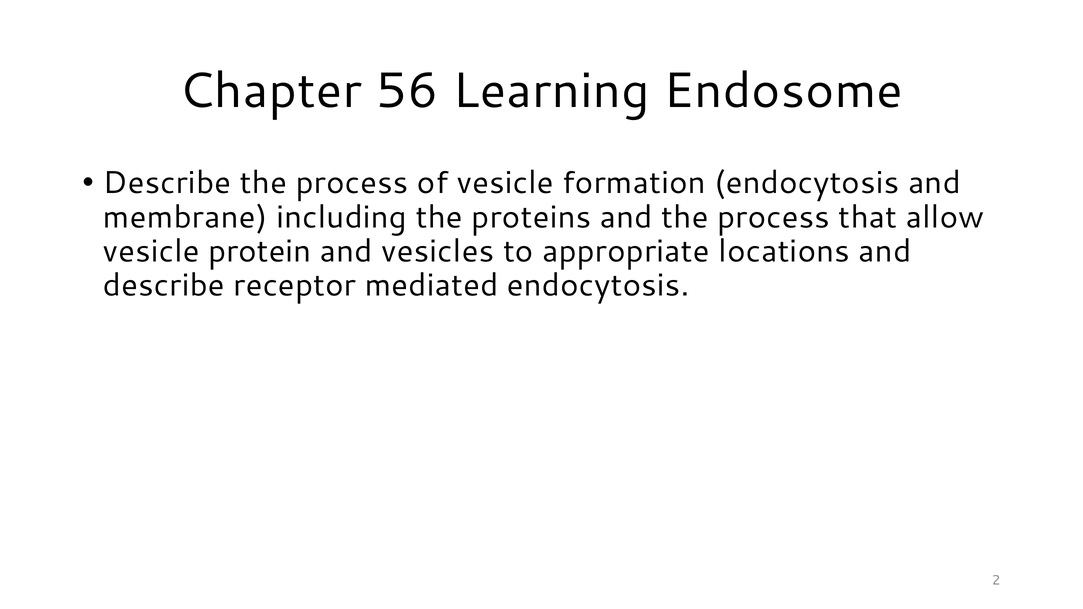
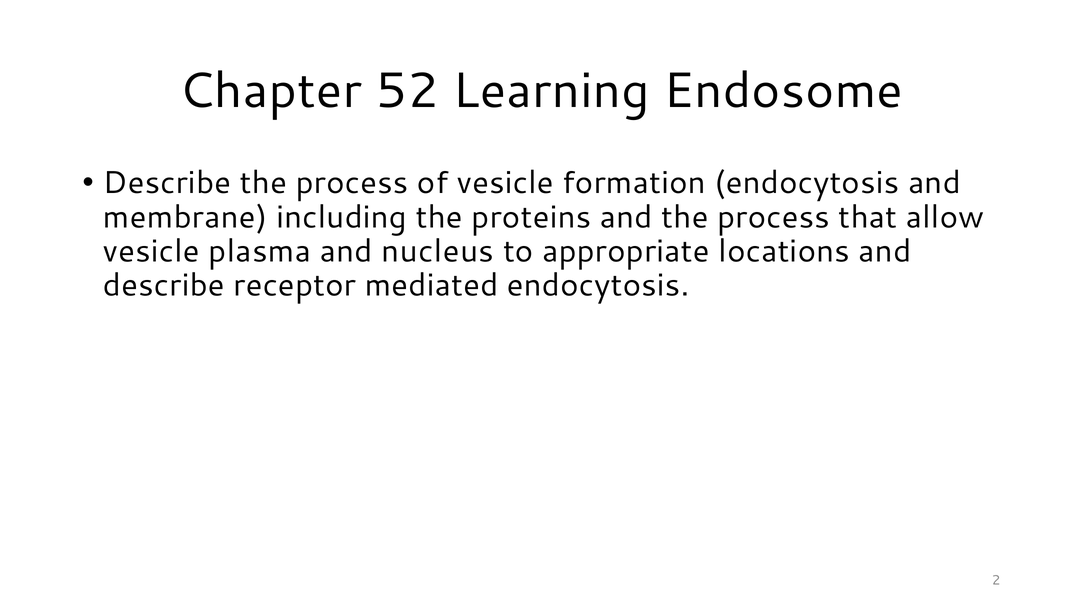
56: 56 -> 52 (407, 91)
protein: protein -> plasma (260, 251)
vesicles: vesicles -> nucleus (438, 251)
